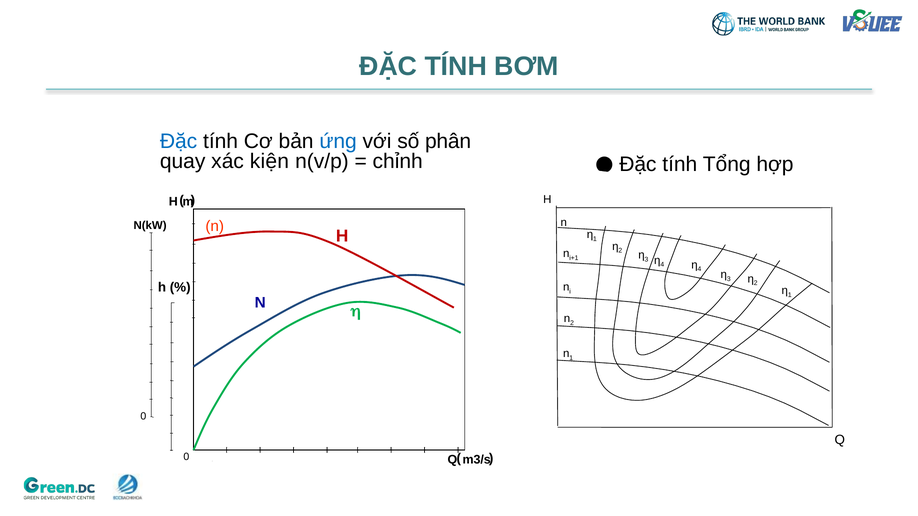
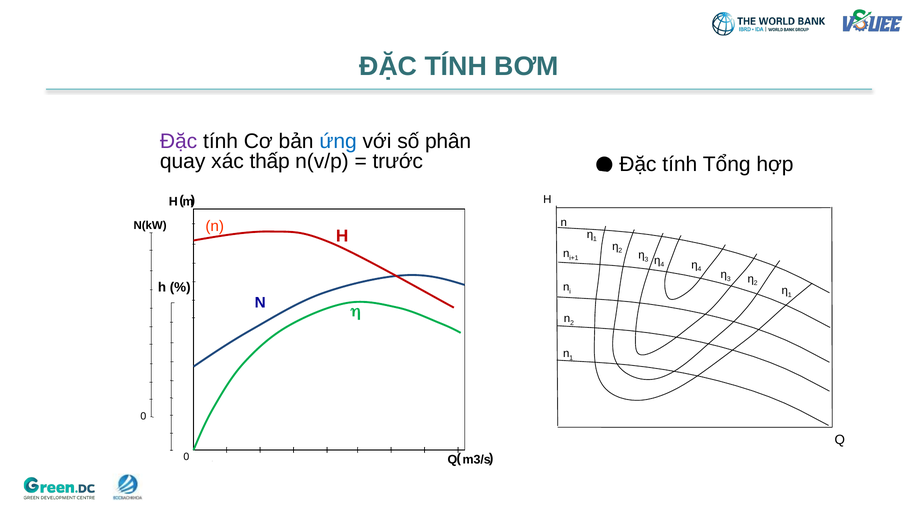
Đặc colour: blue -> purple (179, 141)
kiện: kiện -> thấp (270, 161)
chỉnh: chỉnh -> trước (398, 161)
